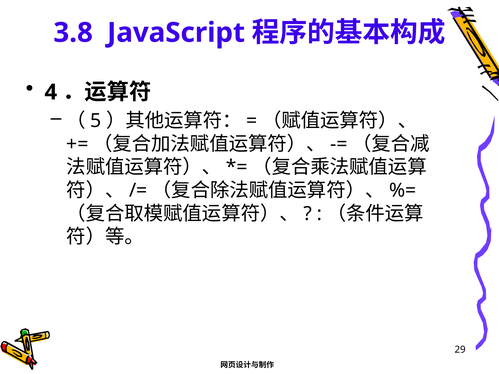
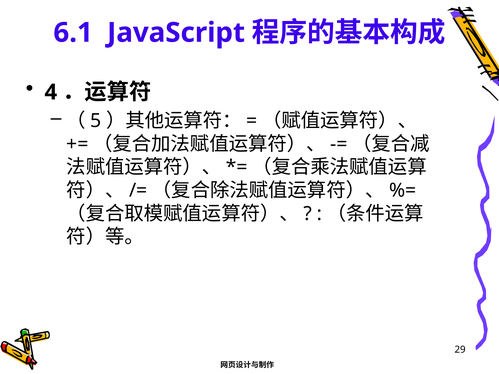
3.8: 3.8 -> 6.1 (73, 33)
